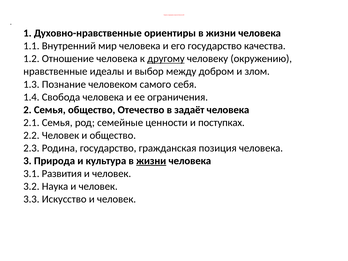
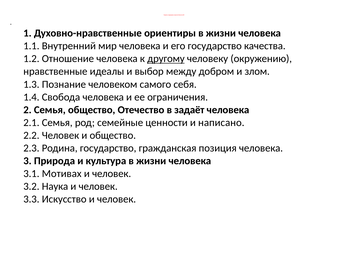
поступках: поступках -> написано (221, 123)
жизни underline: present -> none (151, 161)
Развития: Развития -> Мотивах (62, 174)
